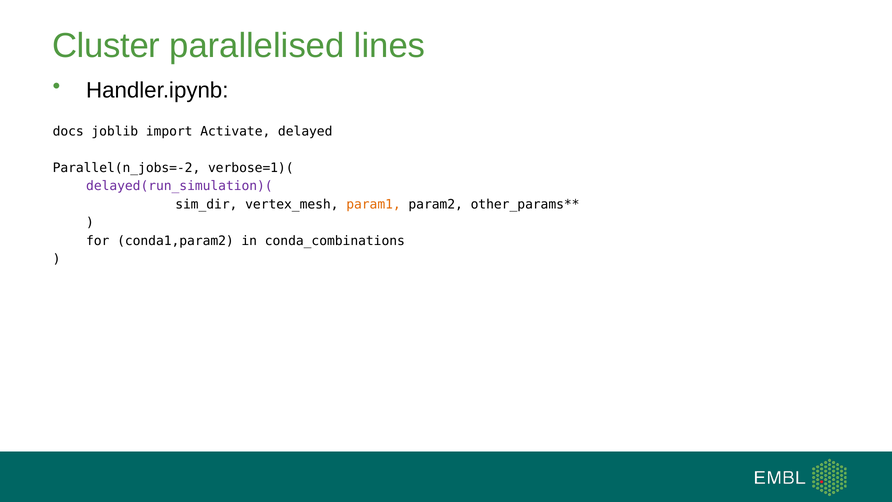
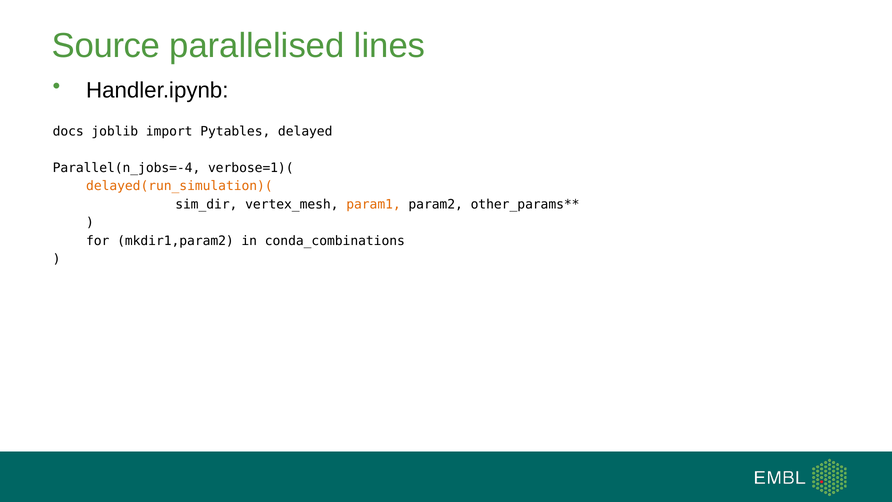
Cluster: Cluster -> Source (106, 46)
Activate: Activate -> Pytables (235, 132)
Parallel(n_jobs=-2: Parallel(n_jobs=-2 -> Parallel(n_jobs=-4 (126, 168)
delayed(run_simulation)( colour: purple -> orange (179, 186)
conda1,param2: conda1,param2 -> mkdir1,param2 (175, 241)
